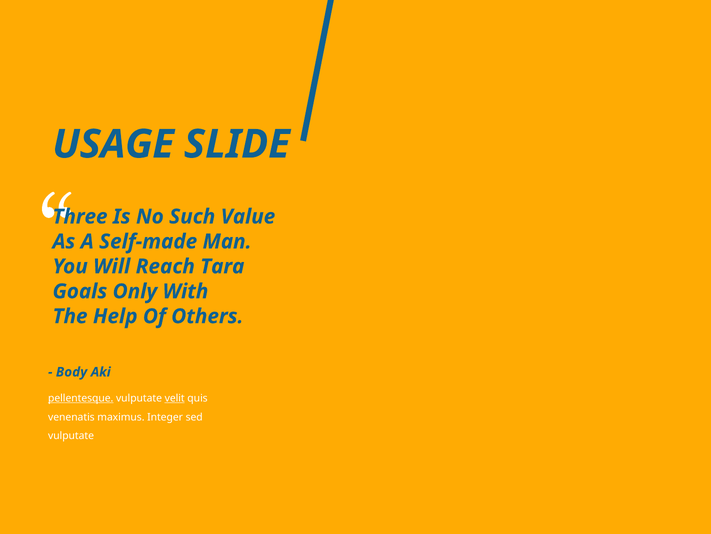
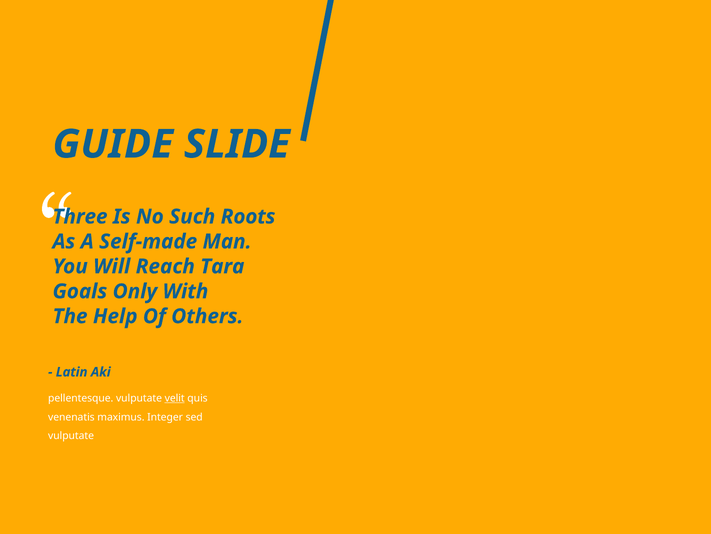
USAGE: USAGE -> GUIDE (113, 144)
Value: Value -> Roots (248, 216)
Body: Body -> Latin (72, 372)
pellentesque underline: present -> none (81, 398)
